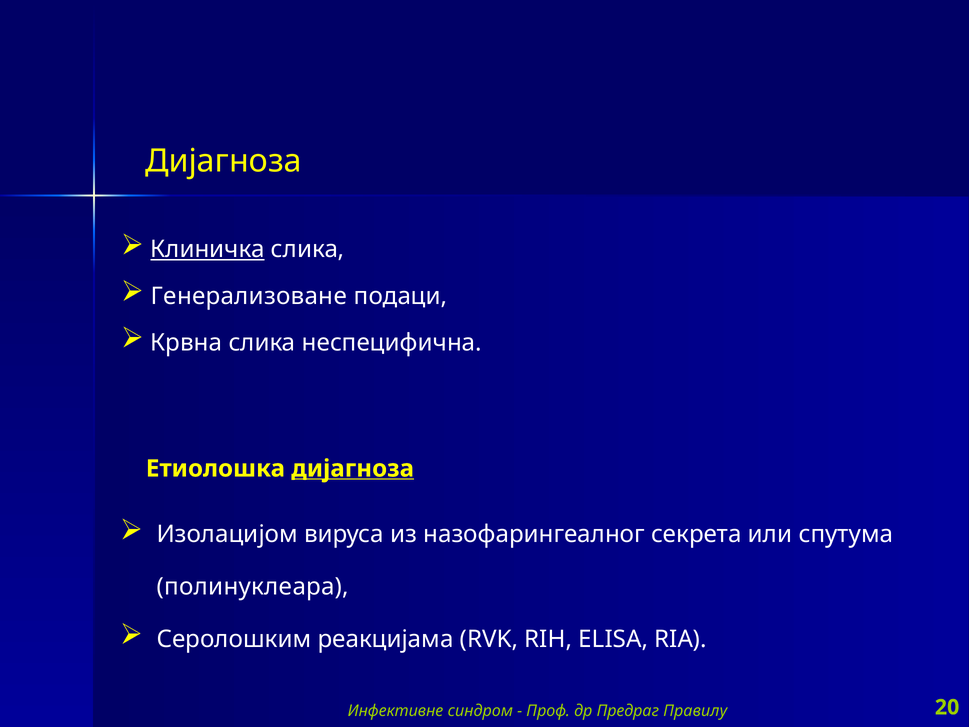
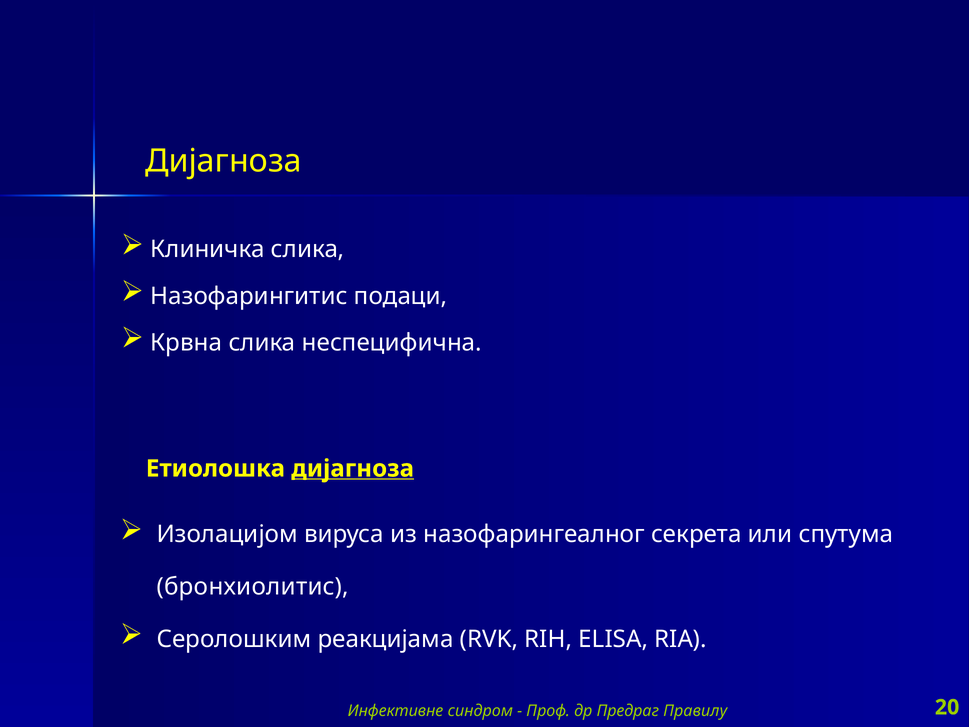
Клиничка underline: present -> none (208, 249)
Генерализоване: Генерализоване -> Назофарингитис (249, 296)
полинуклеара: полинуклеара -> бронхиолитис (253, 586)
